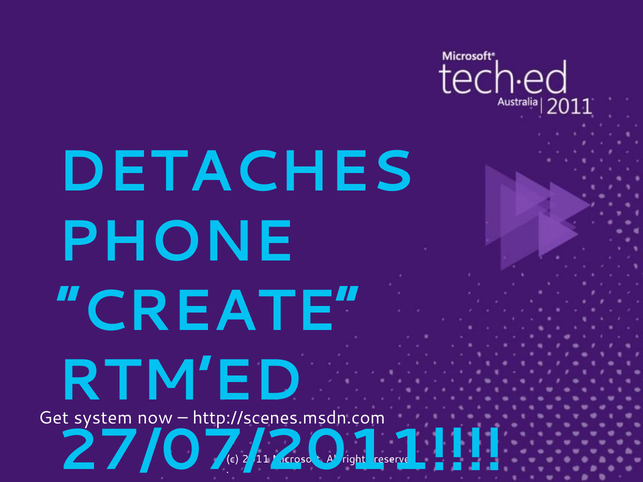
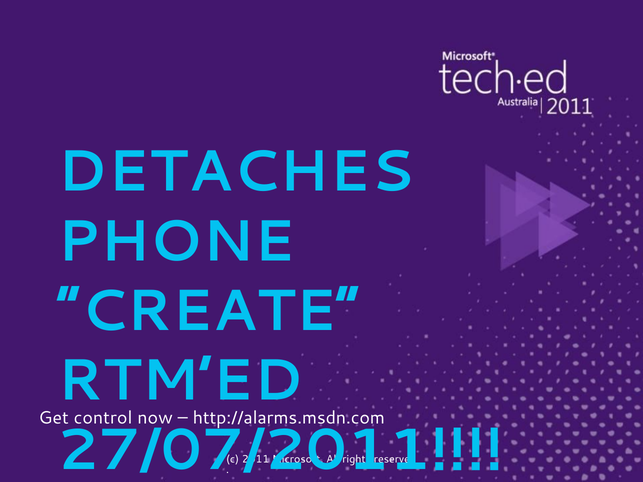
system: system -> control (103, 418)
http://scenes.msdn.com: http://scenes.msdn.com -> http://alarms.msdn.com (289, 418)
